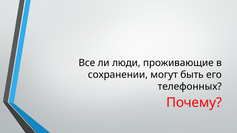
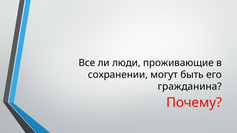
телефонных: телефонных -> гражданина (190, 87)
